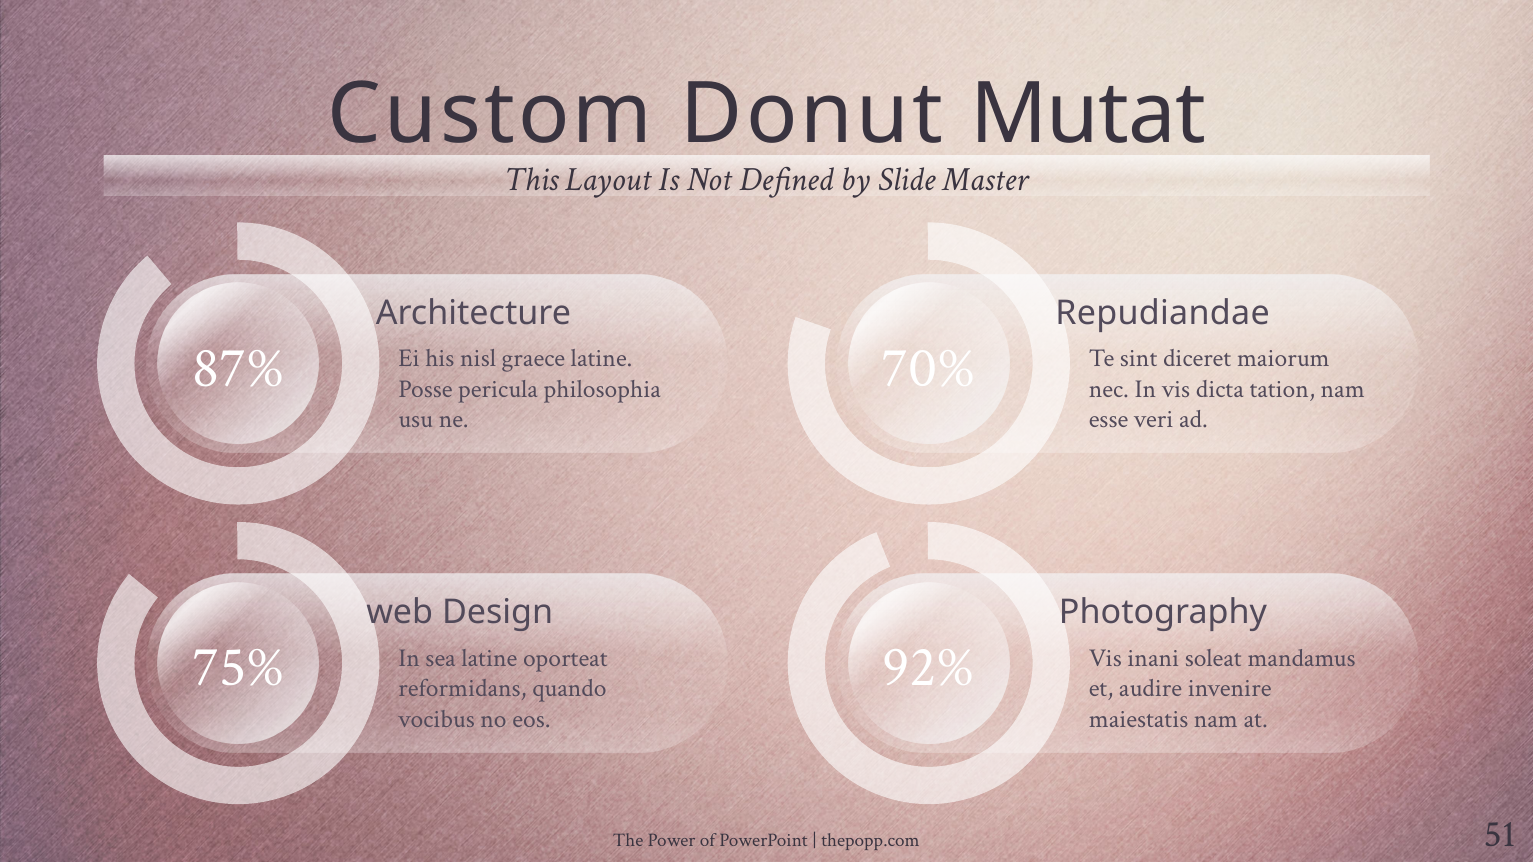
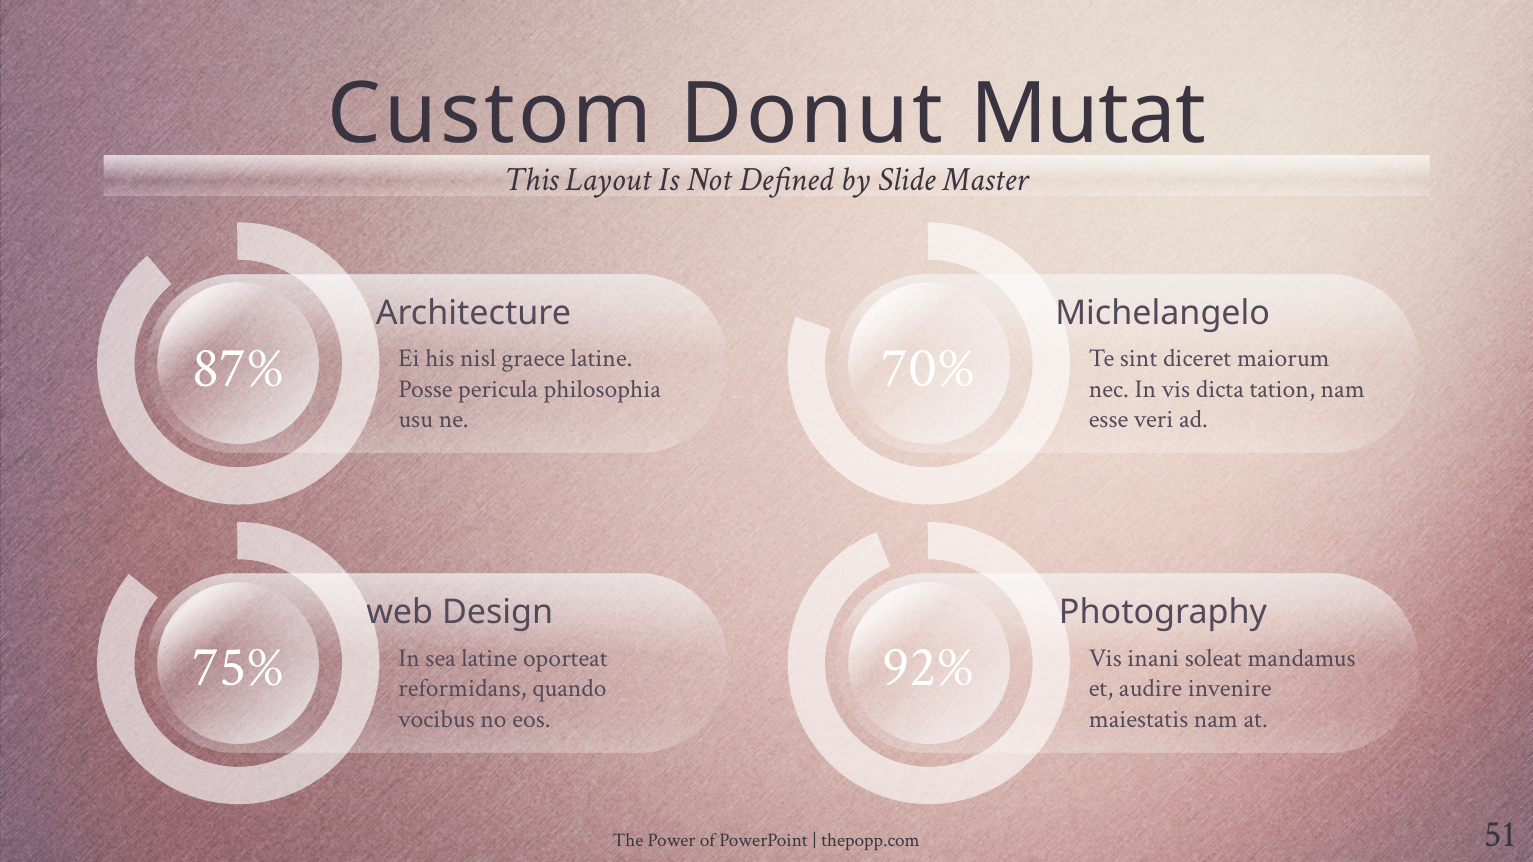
Repudiandae: Repudiandae -> Michelangelo (1163, 313)
